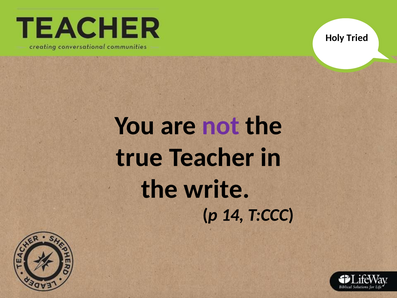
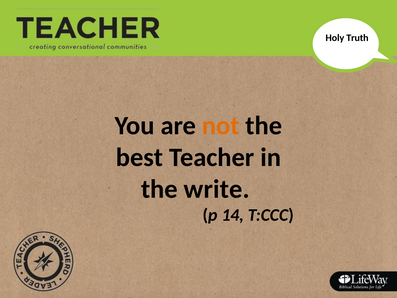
Tried: Tried -> Truth (357, 38)
not colour: purple -> orange (221, 126)
true: true -> best (139, 157)
